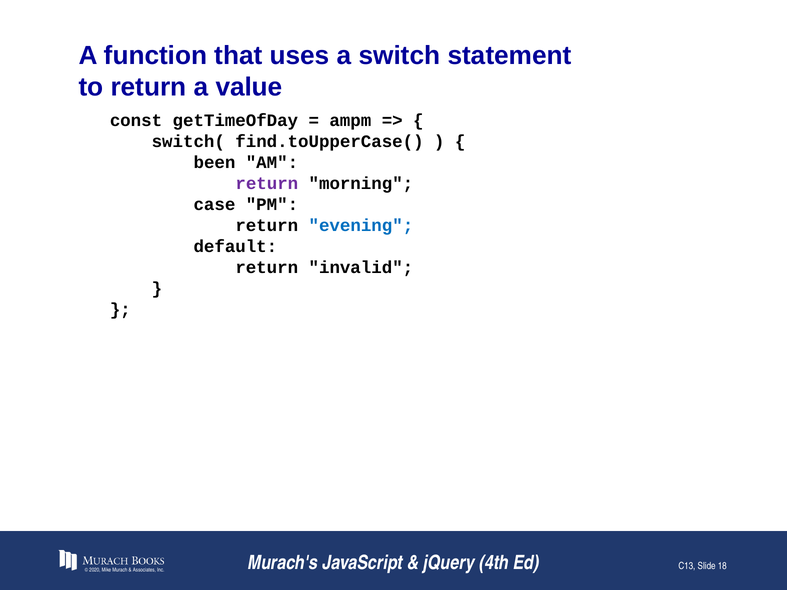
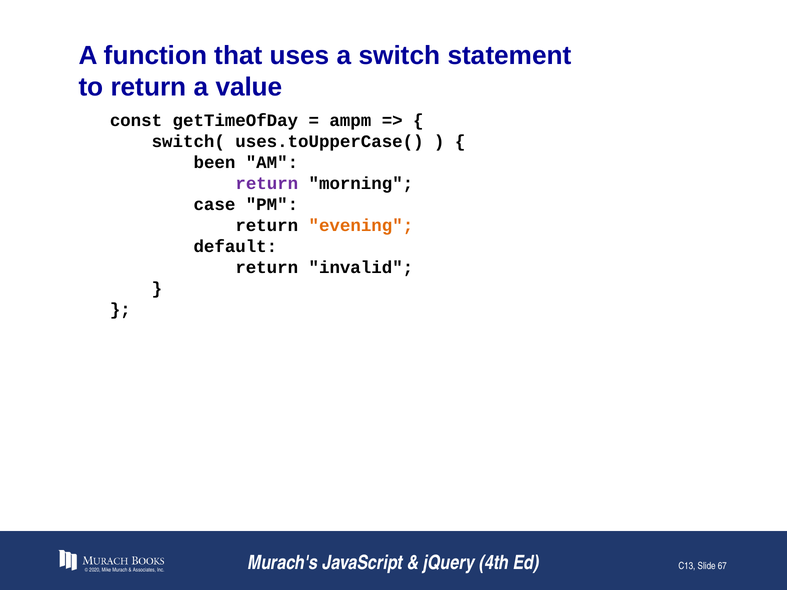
find.toUpperCase(: find.toUpperCase( -> uses.toUpperCase( (329, 142)
evening colour: blue -> orange (361, 225)
18: 18 -> 67 (722, 566)
